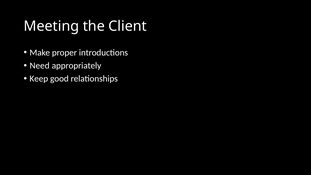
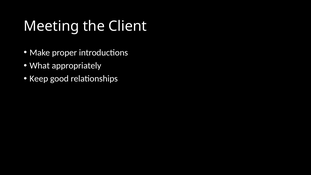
Need: Need -> What (40, 66)
